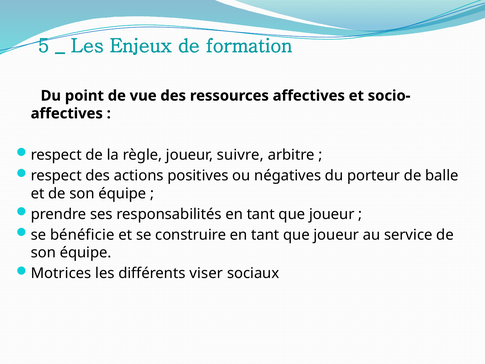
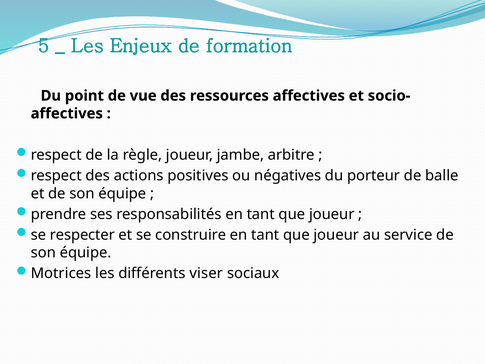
suivre: suivre -> jambe (240, 155)
bénéficie: bénéficie -> respecter (82, 235)
